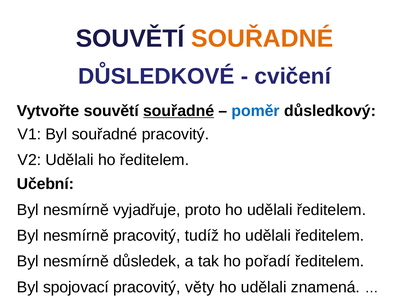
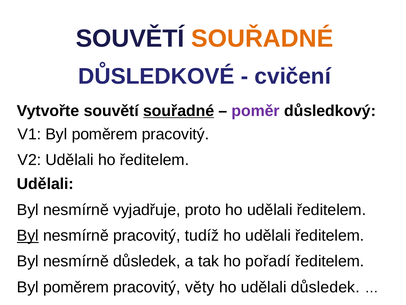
poměr colour: blue -> purple (256, 111)
V1 Byl souřadné: souřadné -> poměrem (105, 134)
Učební: Učební -> Udělali (45, 184)
Byl underline: none -> present (28, 235)
spojovací: spojovací -> poměrem (76, 287)
udělali znamená: znamená -> důsledek (325, 287)
